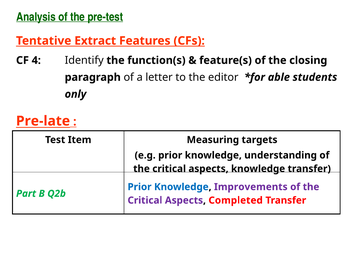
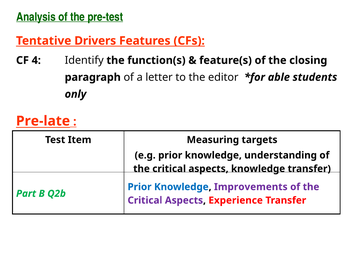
Extract: Extract -> Drivers (95, 41)
Completed: Completed -> Experience (236, 200)
